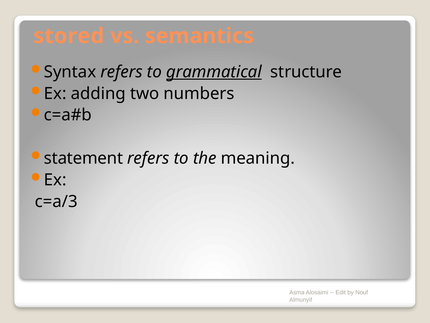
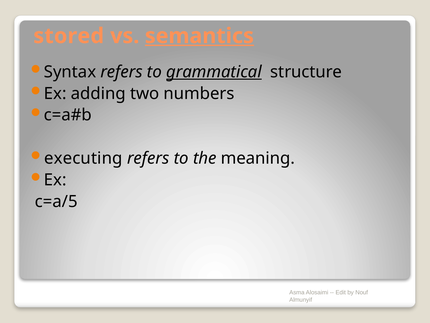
semantics underline: none -> present (199, 36)
statement: statement -> executing (83, 158)
c=a/3: c=a/3 -> c=a/5 (56, 201)
